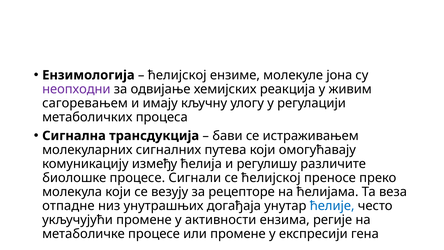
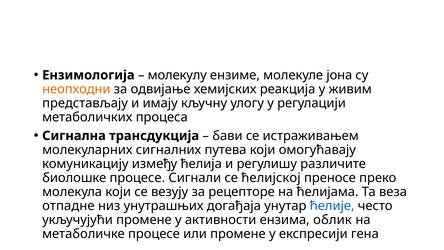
ћелијској: ћелијској -> молекулу (177, 75)
неопходни colour: purple -> orange (76, 89)
сагоревањем: сагоревањем -> представљају (85, 103)
регије: регије -> облик (332, 220)
